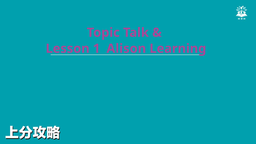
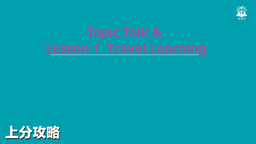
Alison: Alison -> Travel (126, 49)
